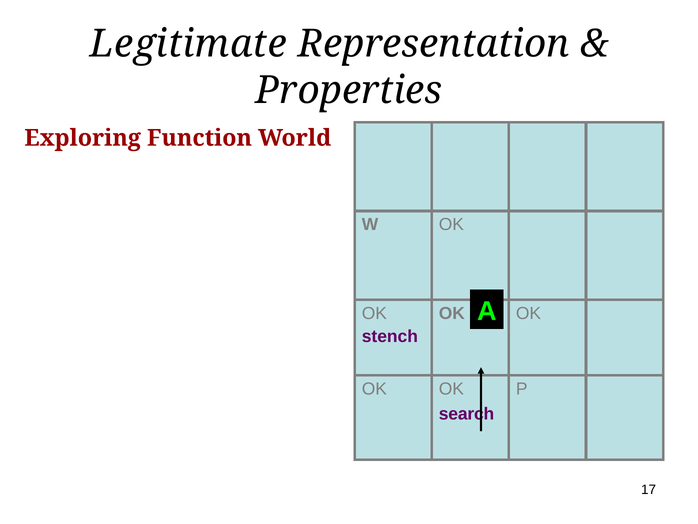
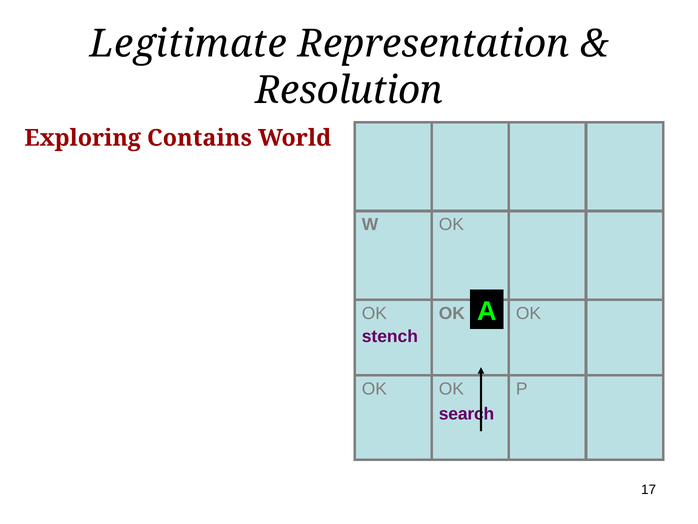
Properties: Properties -> Resolution (349, 91)
Function: Function -> Contains (199, 138)
